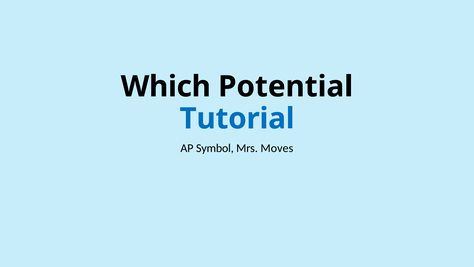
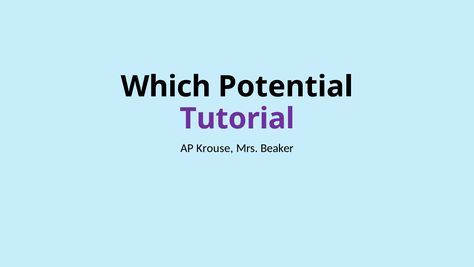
Tutorial colour: blue -> purple (237, 118)
Symbol: Symbol -> Krouse (215, 148)
Moves: Moves -> Beaker (277, 148)
